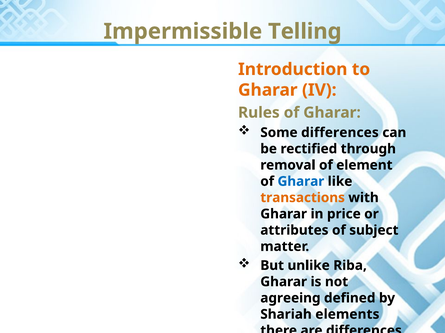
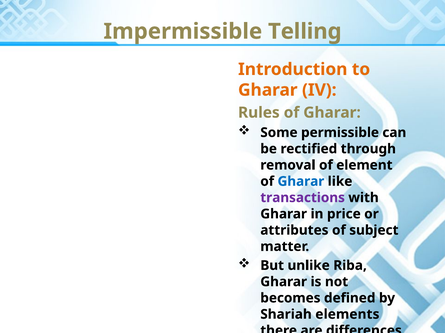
Some differences: differences -> permissible (340, 133)
transactions colour: orange -> purple (303, 198)
agreeing: agreeing -> becomes (290, 299)
